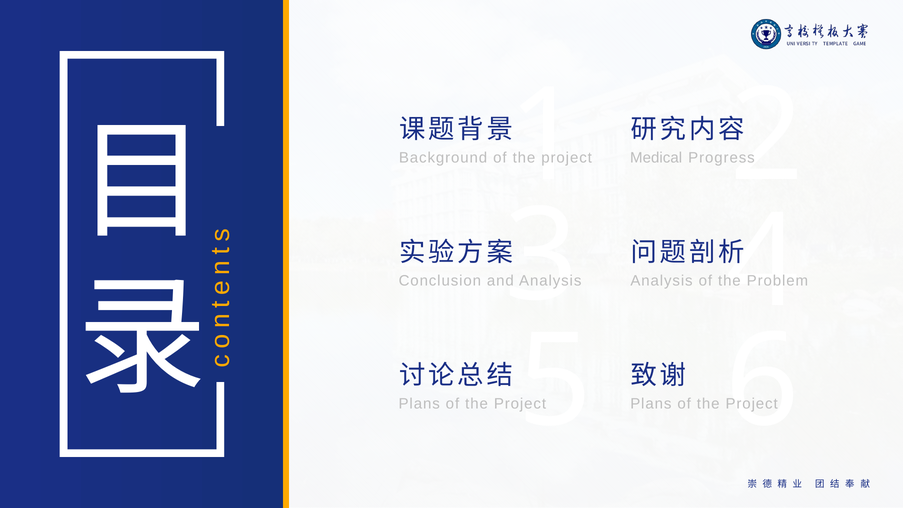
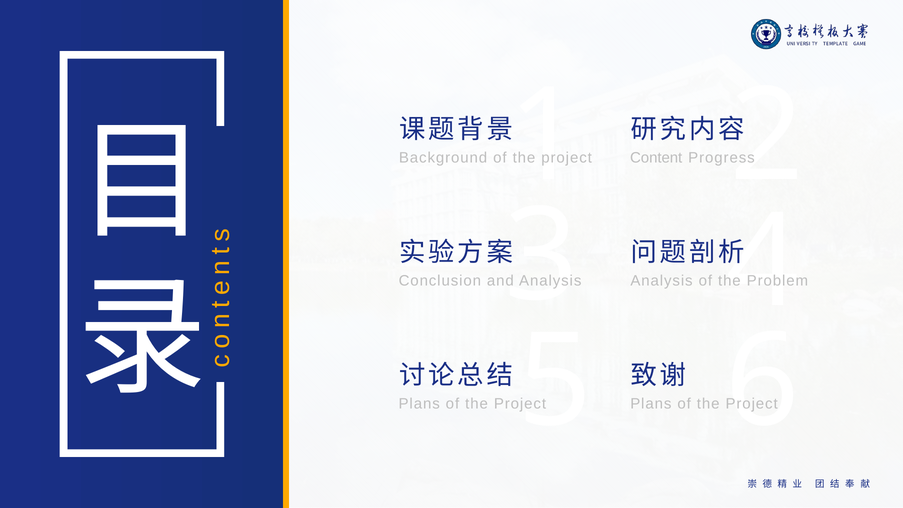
Medical: Medical -> Content (656, 158)
